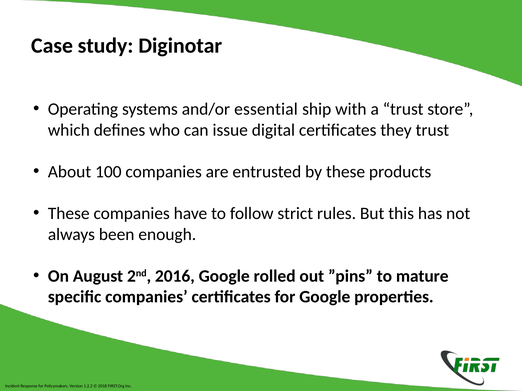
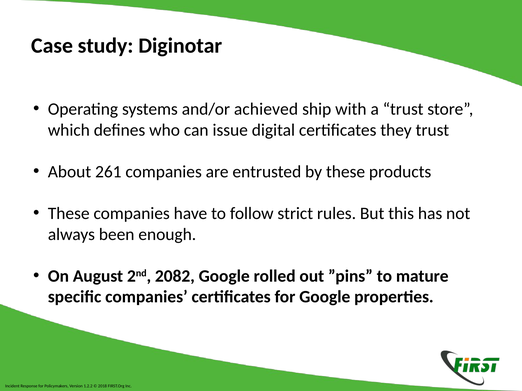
essential: essential -> achieved (266, 109)
100: 100 -> 261 (108, 172)
2016: 2016 -> 2082 (175, 276)
